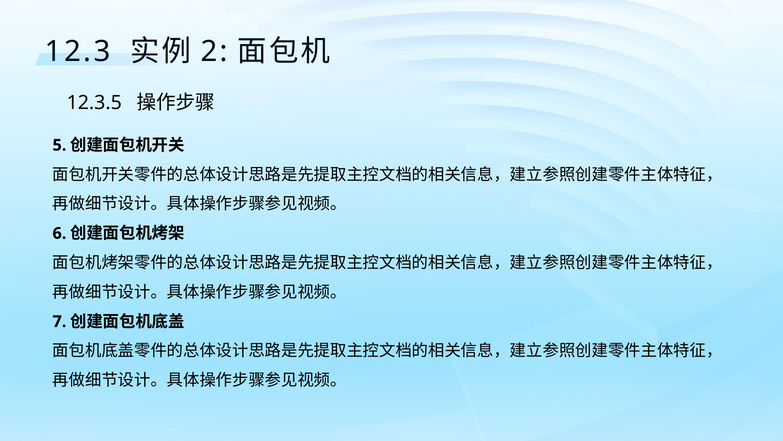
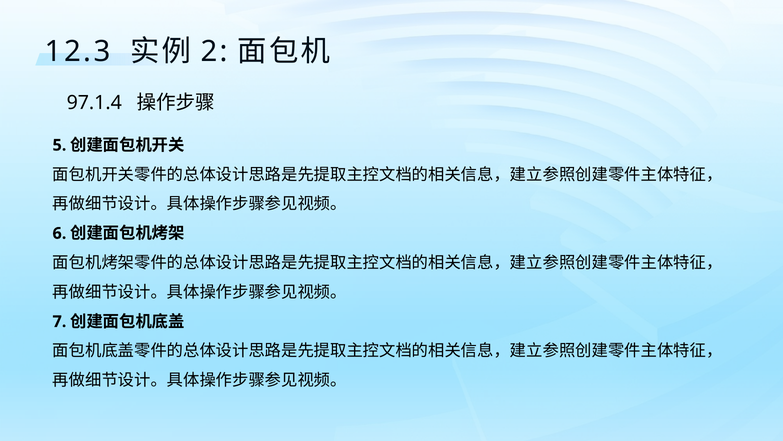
12.3.5: 12.3.5 -> 97.1.4 (94, 103)
